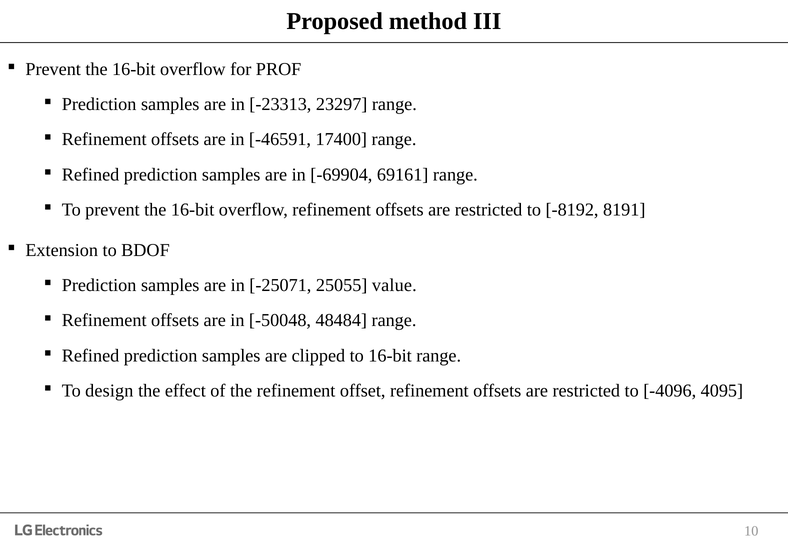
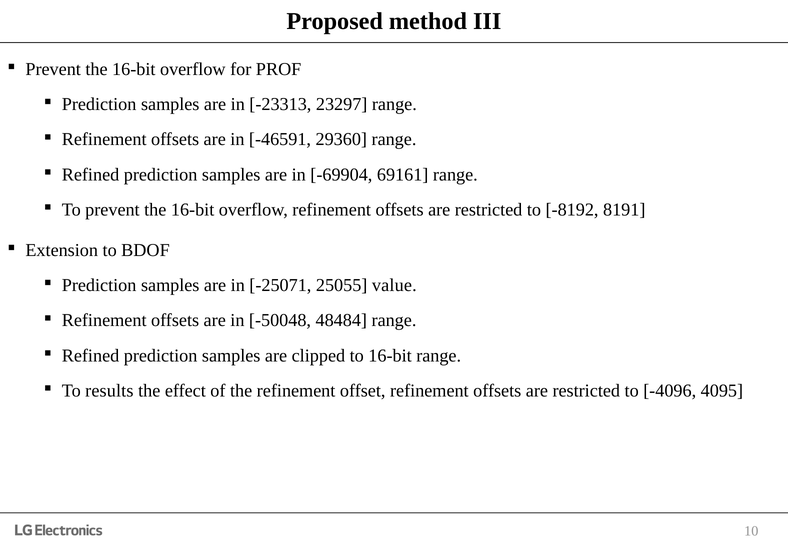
17400: 17400 -> 29360 (341, 140)
design: design -> results (109, 391)
